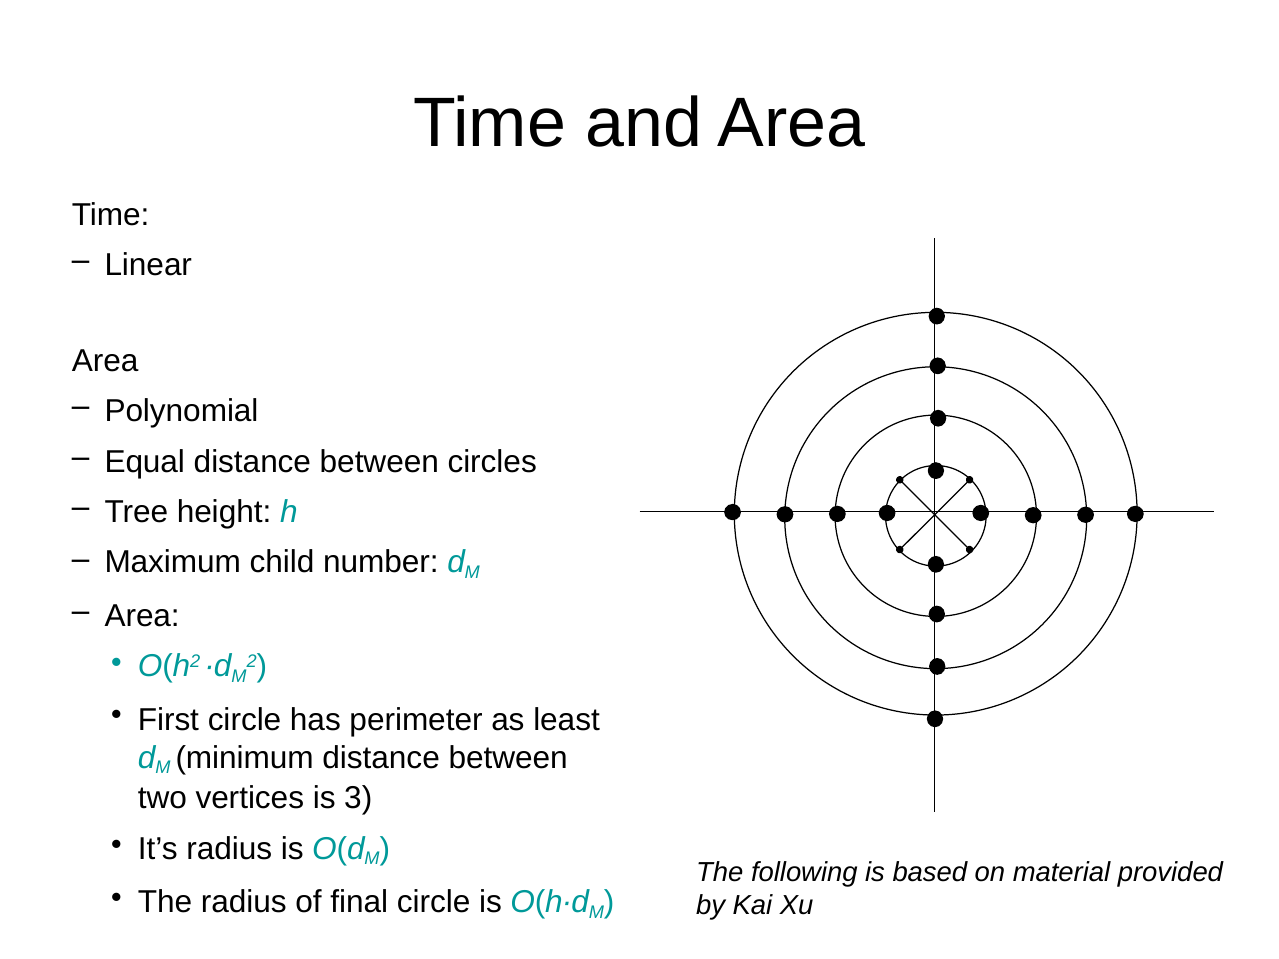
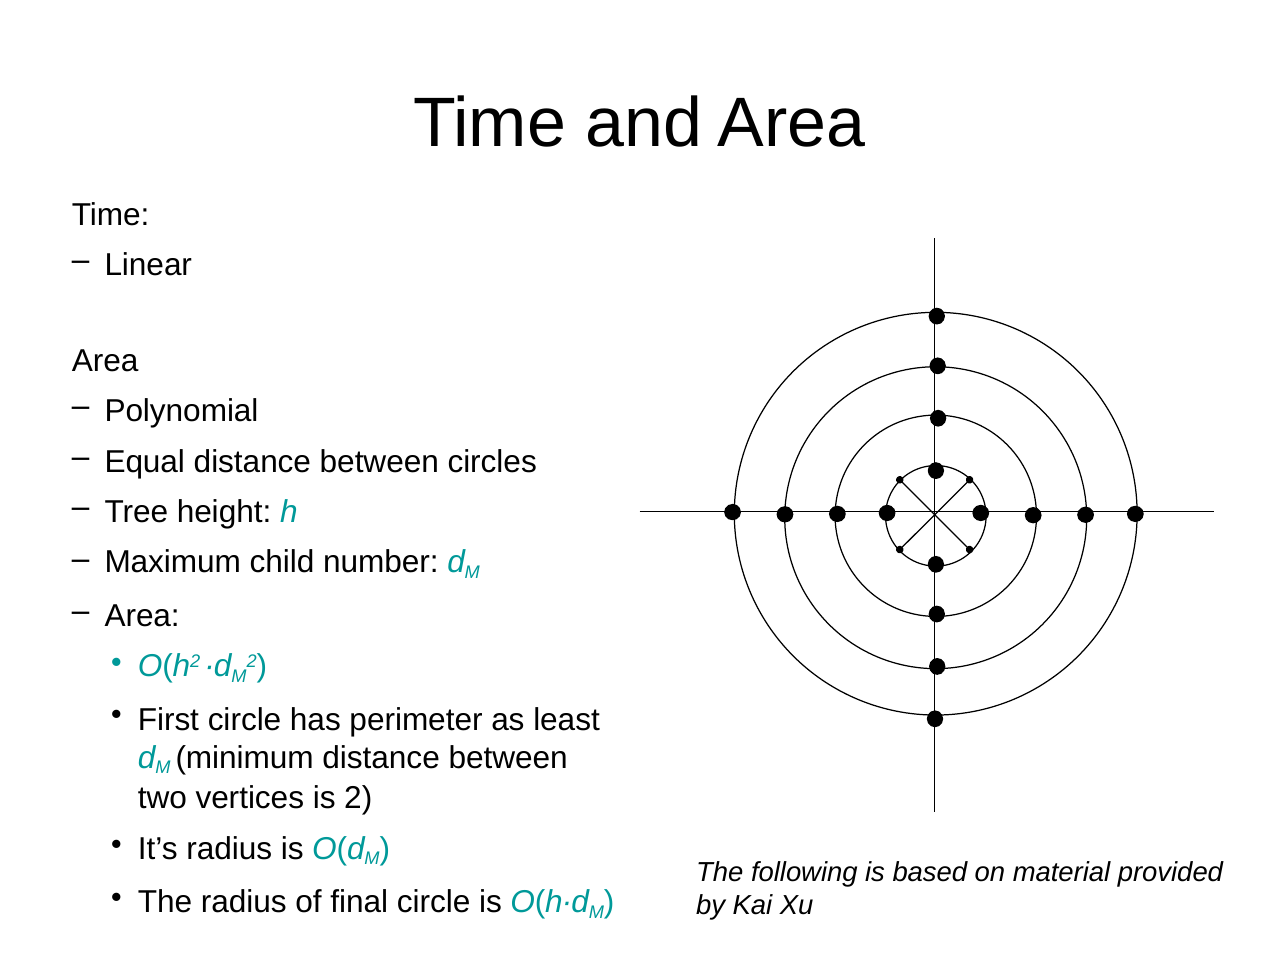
is 3: 3 -> 2 (358, 799)
